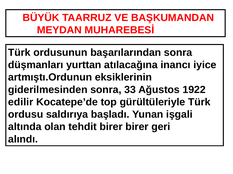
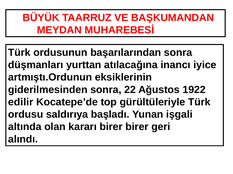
33: 33 -> 22 (130, 90)
tehdit: tehdit -> kararı (83, 127)
